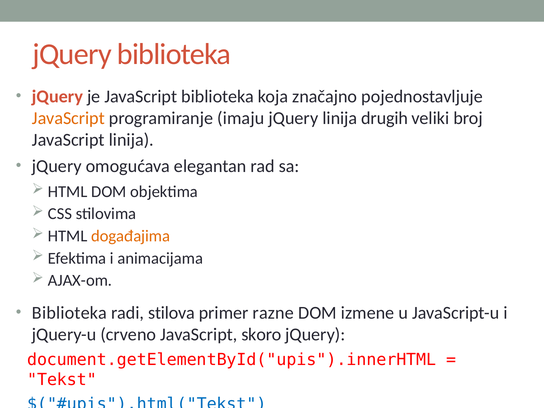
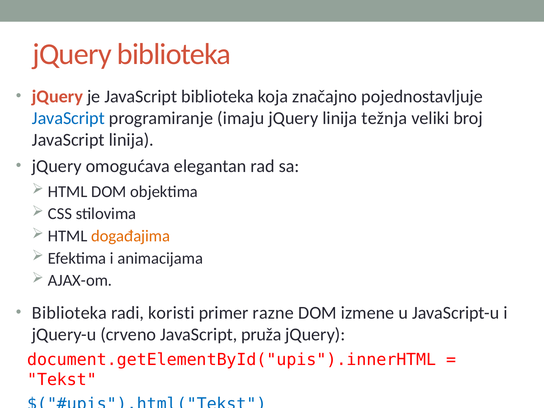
JavaScript colour: orange -> blue (68, 118)
drugih: drugih -> težnja (384, 118)
stilova: stilova -> koristi (171, 313)
skoro: skoro -> pruža (261, 334)
